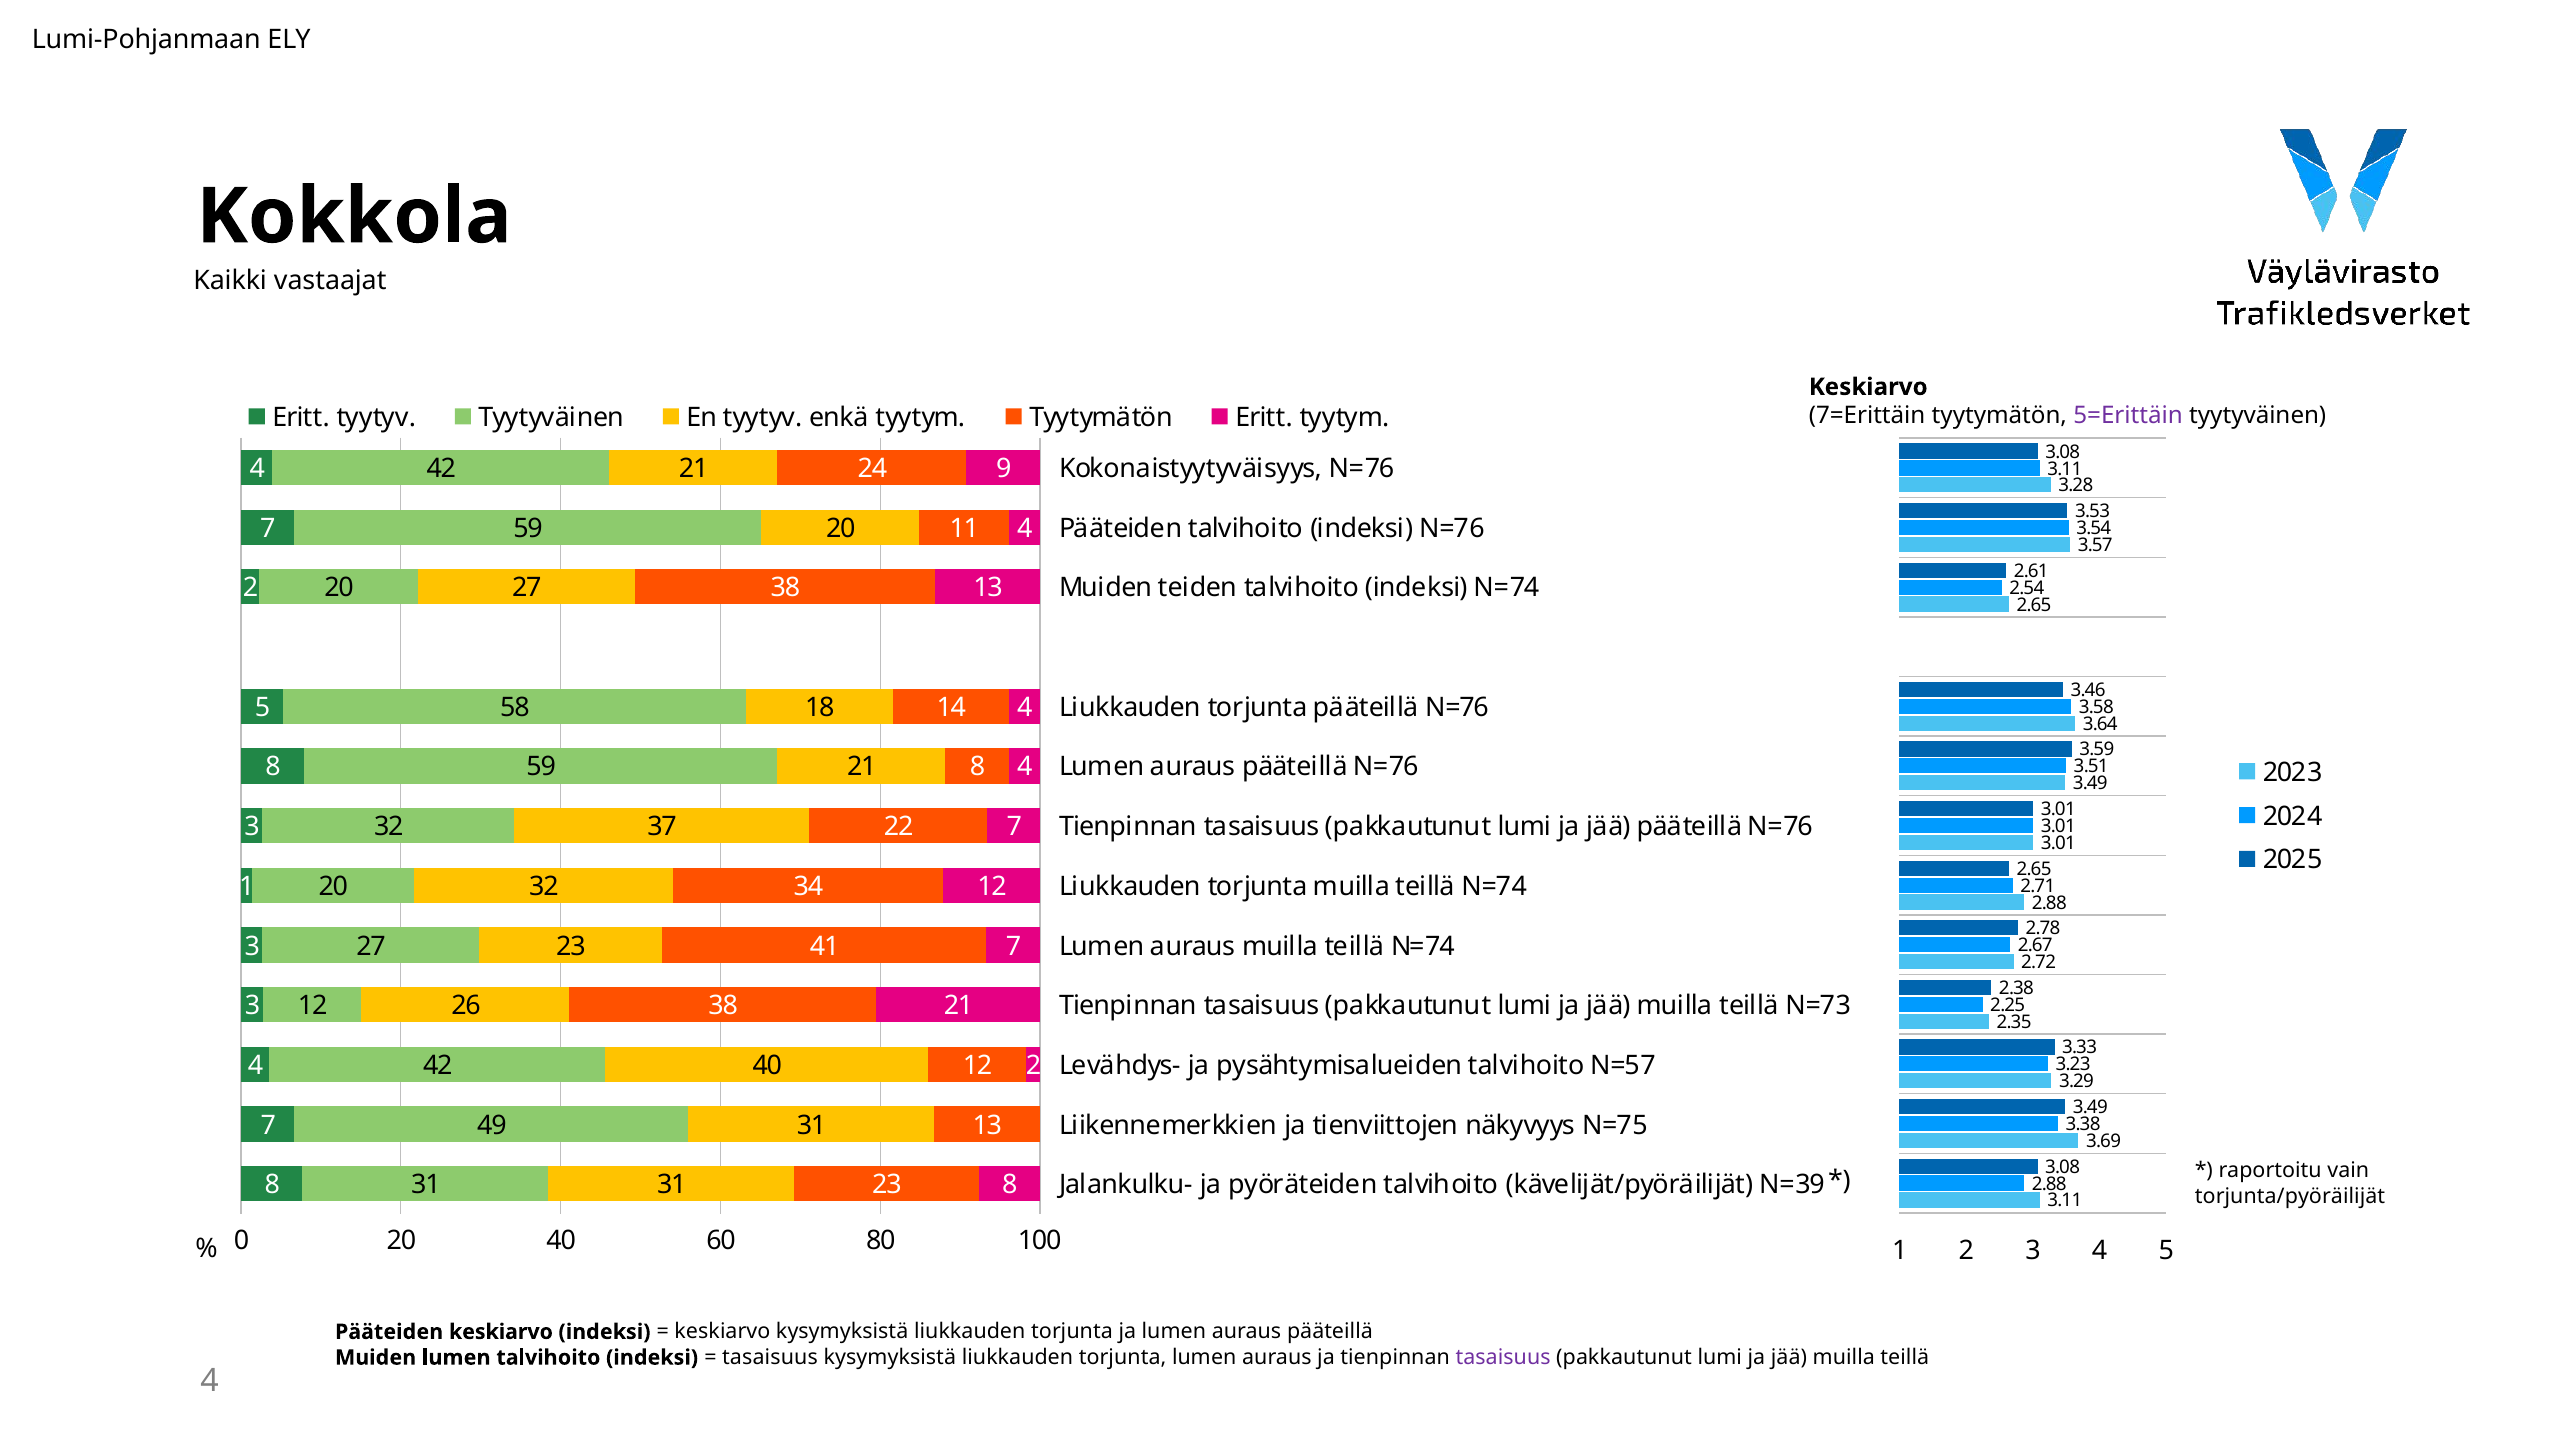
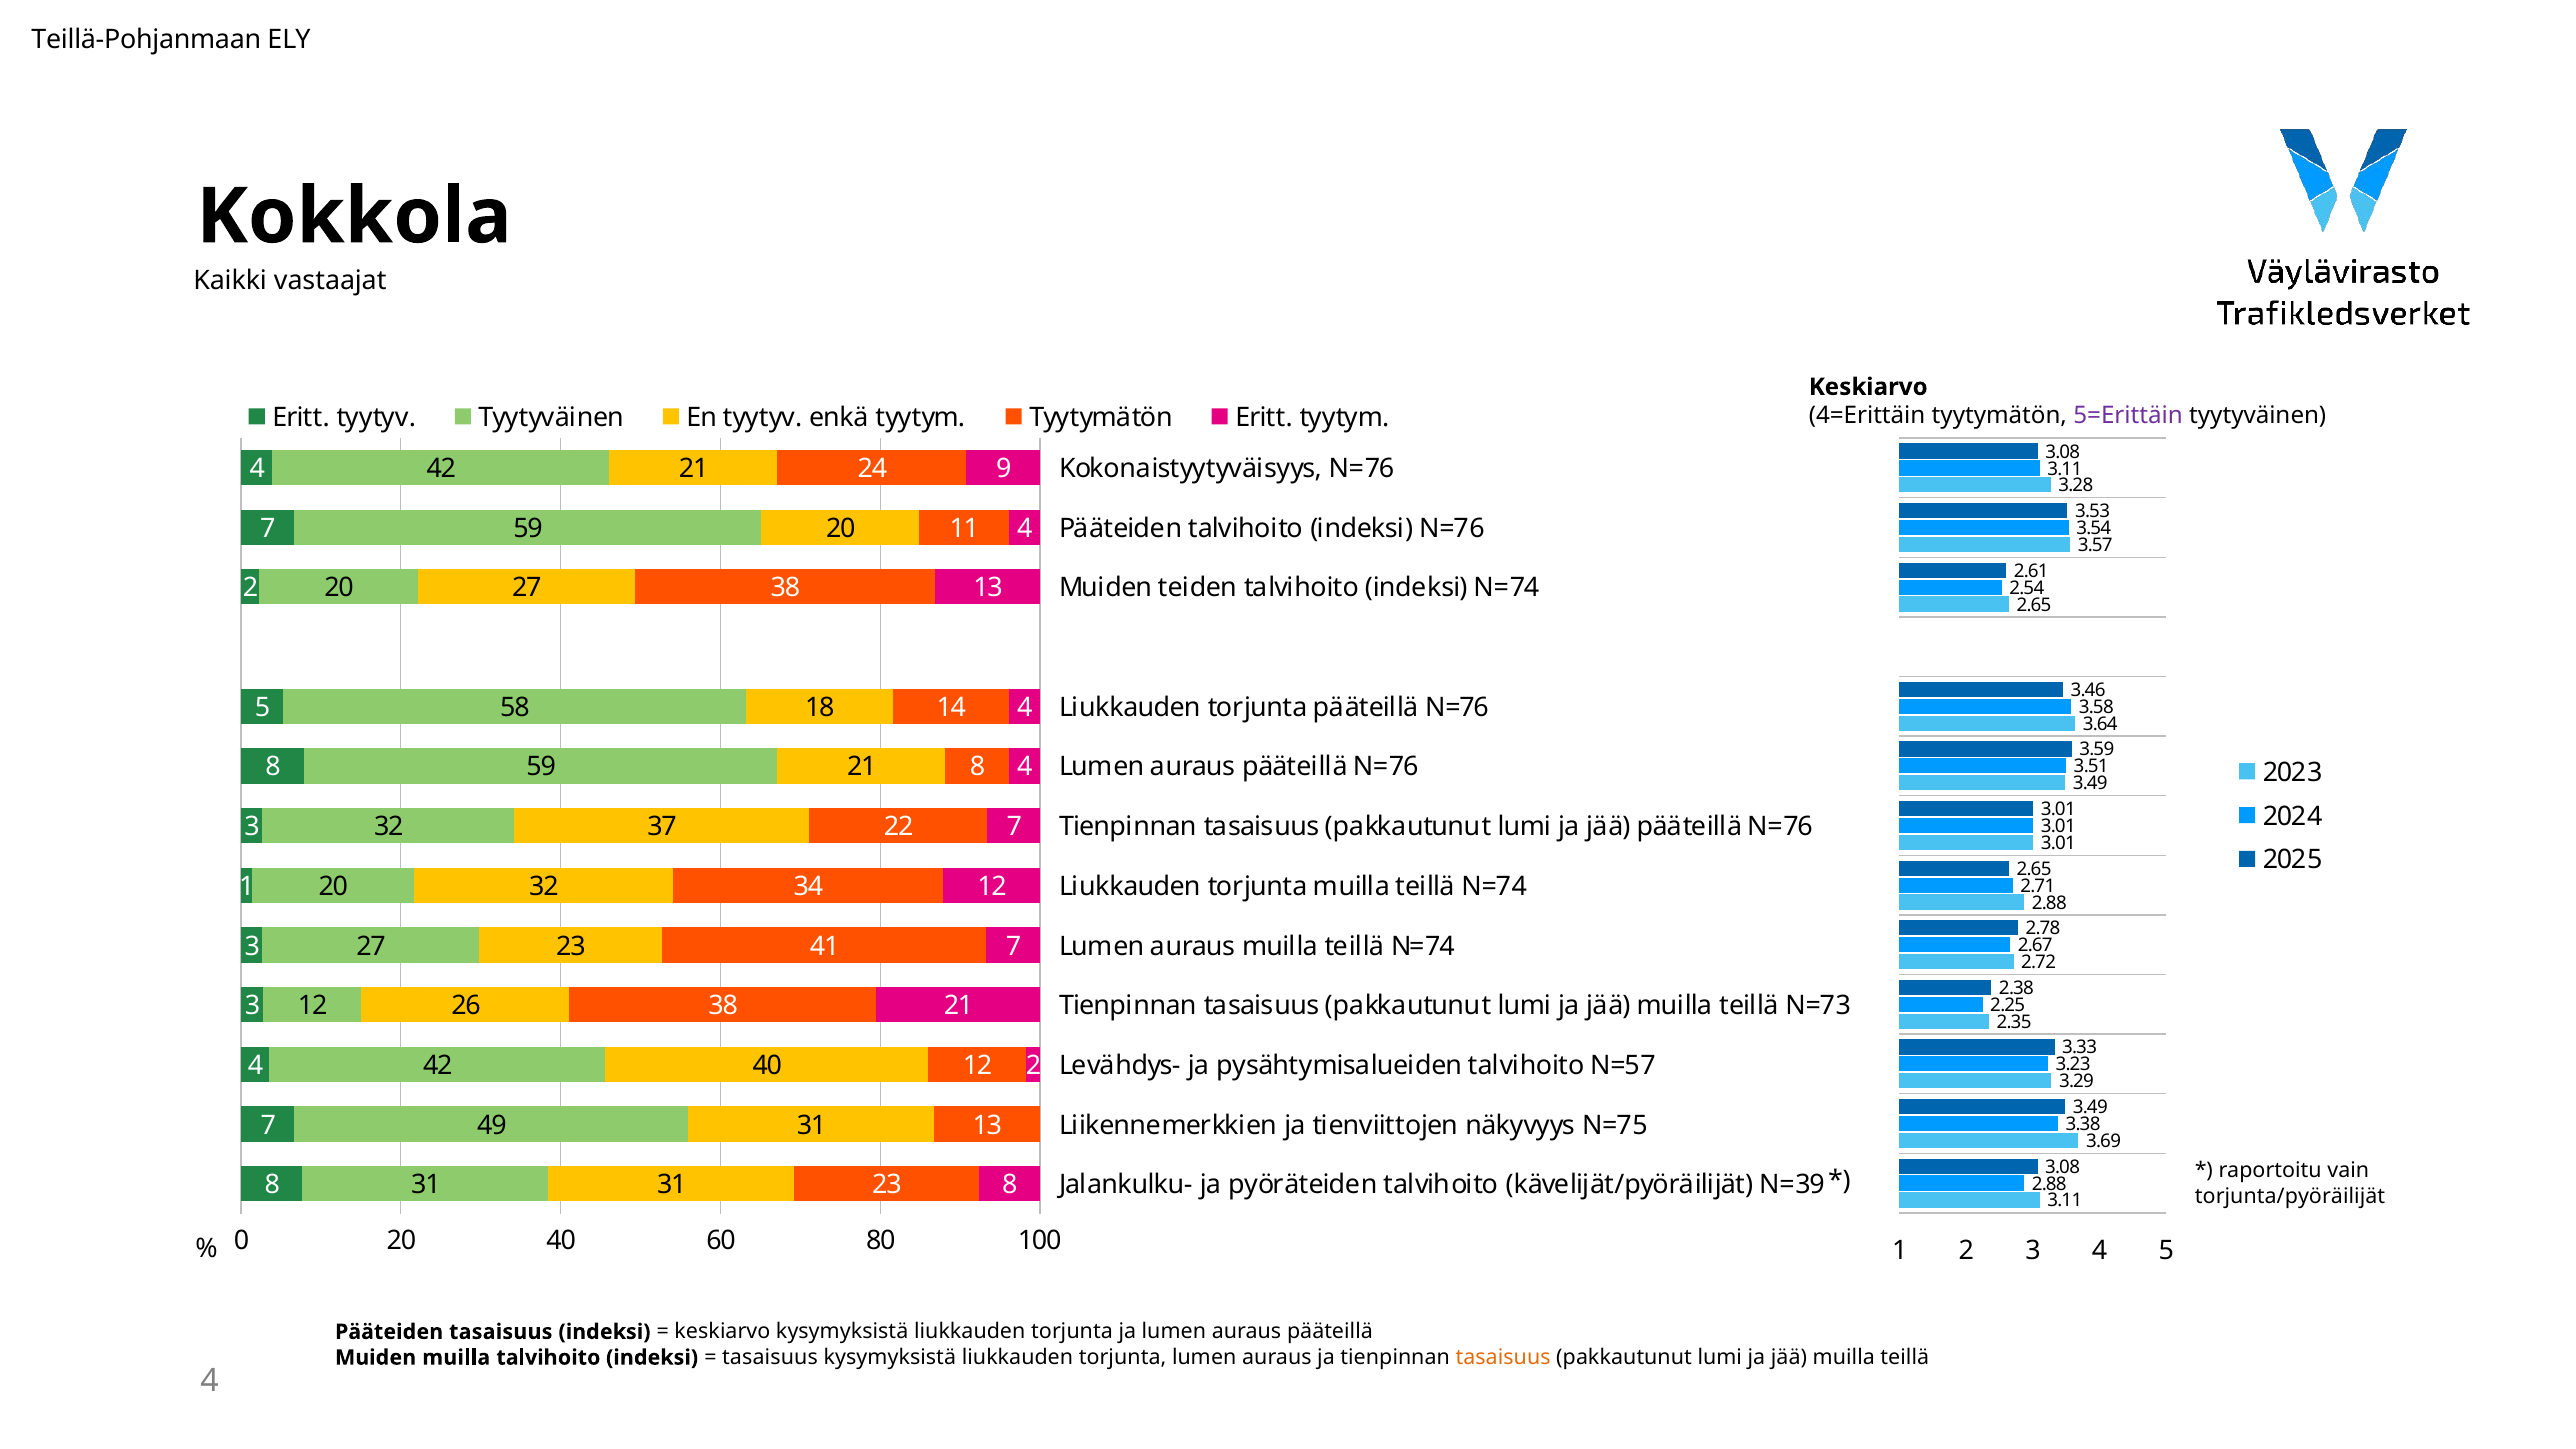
Lumi-Pohjanmaan: Lumi-Pohjanmaan -> Teillä-Pohjanmaan (146, 40)
7=Erittäin: 7=Erittäin -> 4=Erittäin (1867, 416)
Pääteiden keskiarvo: keskiarvo -> tasaisuus (501, 1332)
Muiden lumen: lumen -> muilla (456, 1358)
tasaisuus colour: purple -> orange (1503, 1358)
